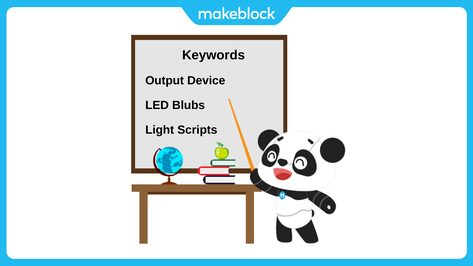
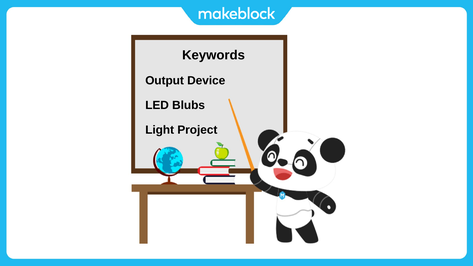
Scripts: Scripts -> Project (197, 130)
